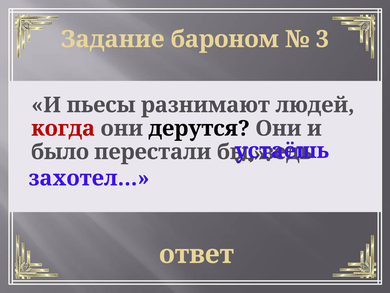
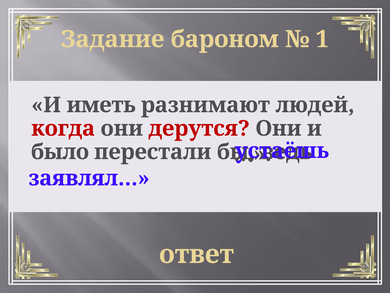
3: 3 -> 1 (322, 39)
пьесы: пьесы -> иметь (101, 105)
дерутся colour: black -> red (199, 128)
захотел…: захотел… -> заявлял… (89, 178)
